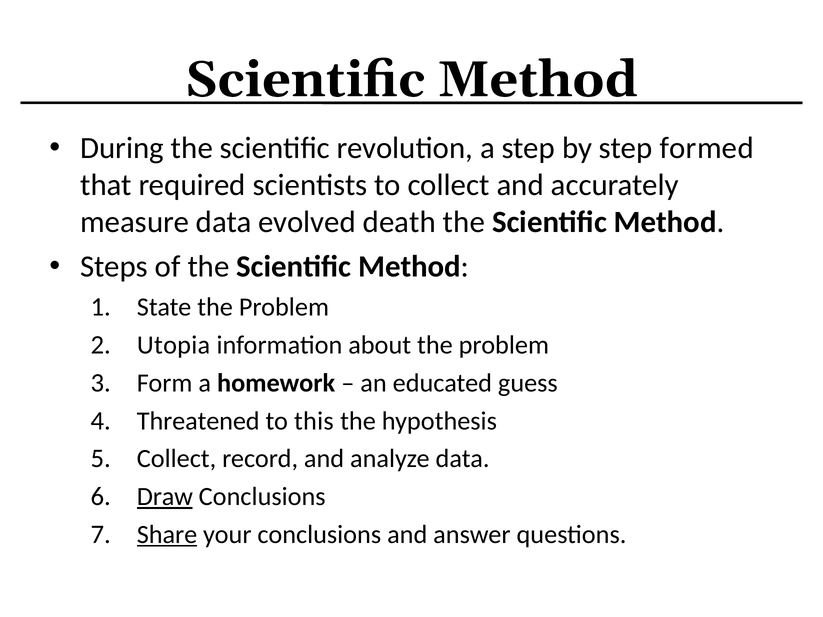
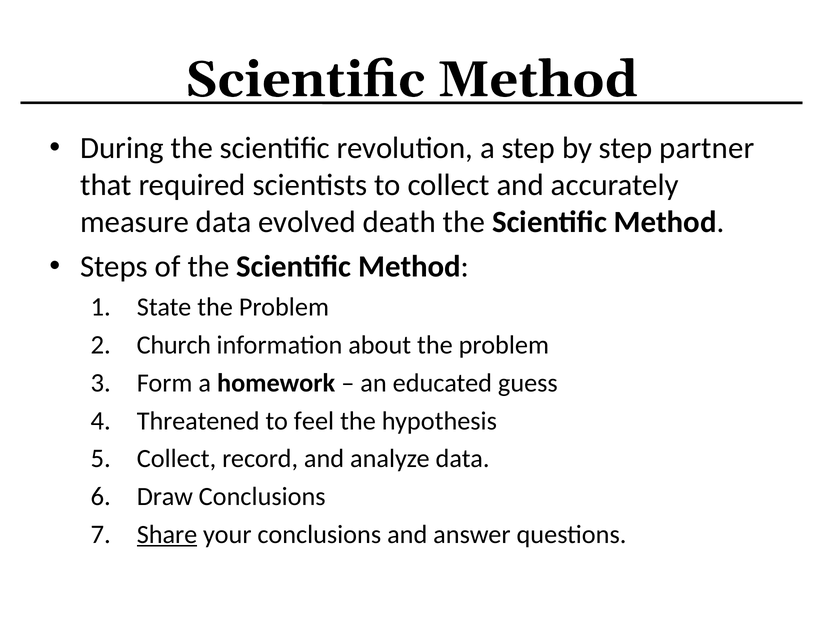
formed: formed -> partner (707, 148)
Utopia: Utopia -> Church (174, 345)
this: this -> feel (314, 421)
Draw underline: present -> none (165, 497)
